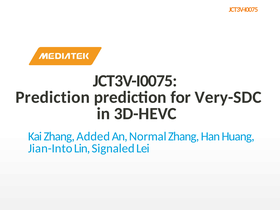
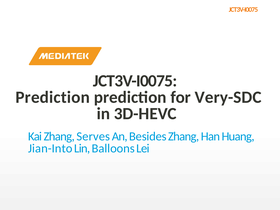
Added: Added -> Serves (93, 136)
Normal: Normal -> Besides (148, 136)
Signaled: Signaled -> Balloons (113, 148)
